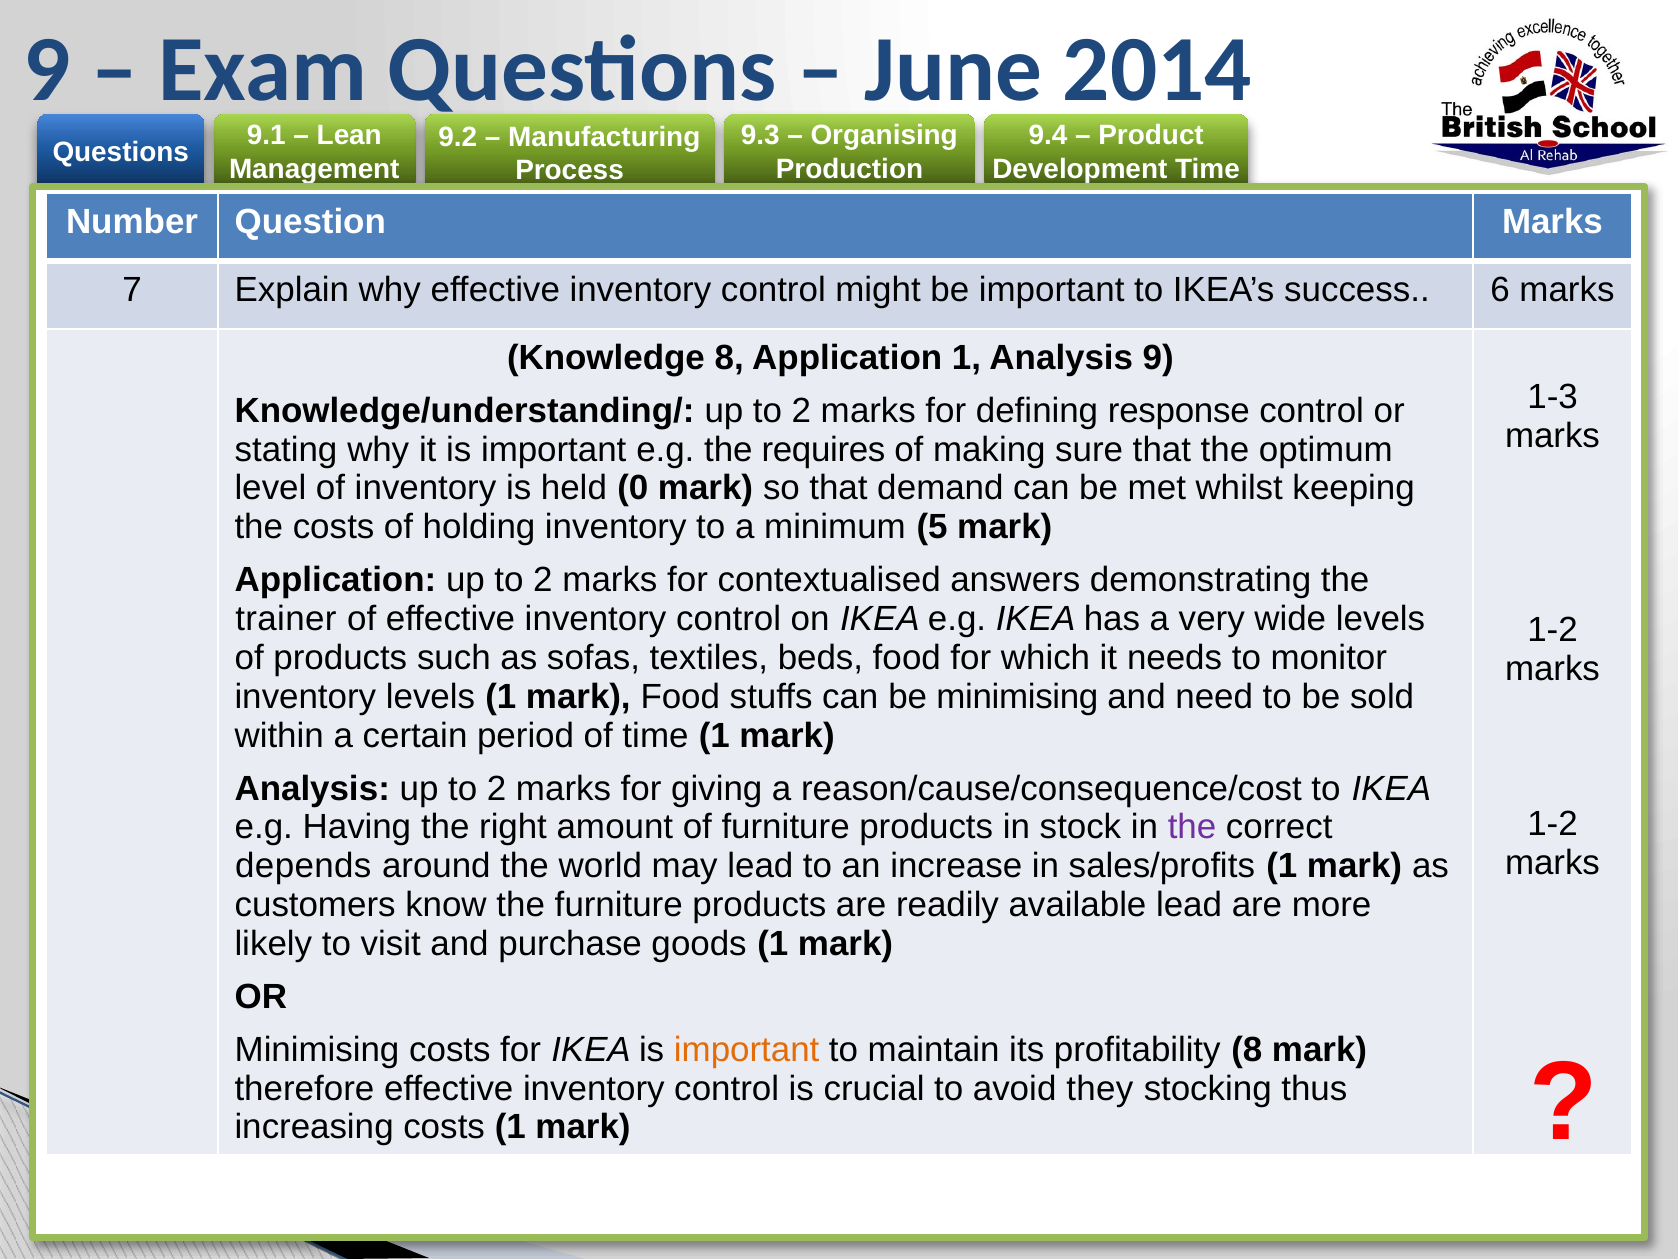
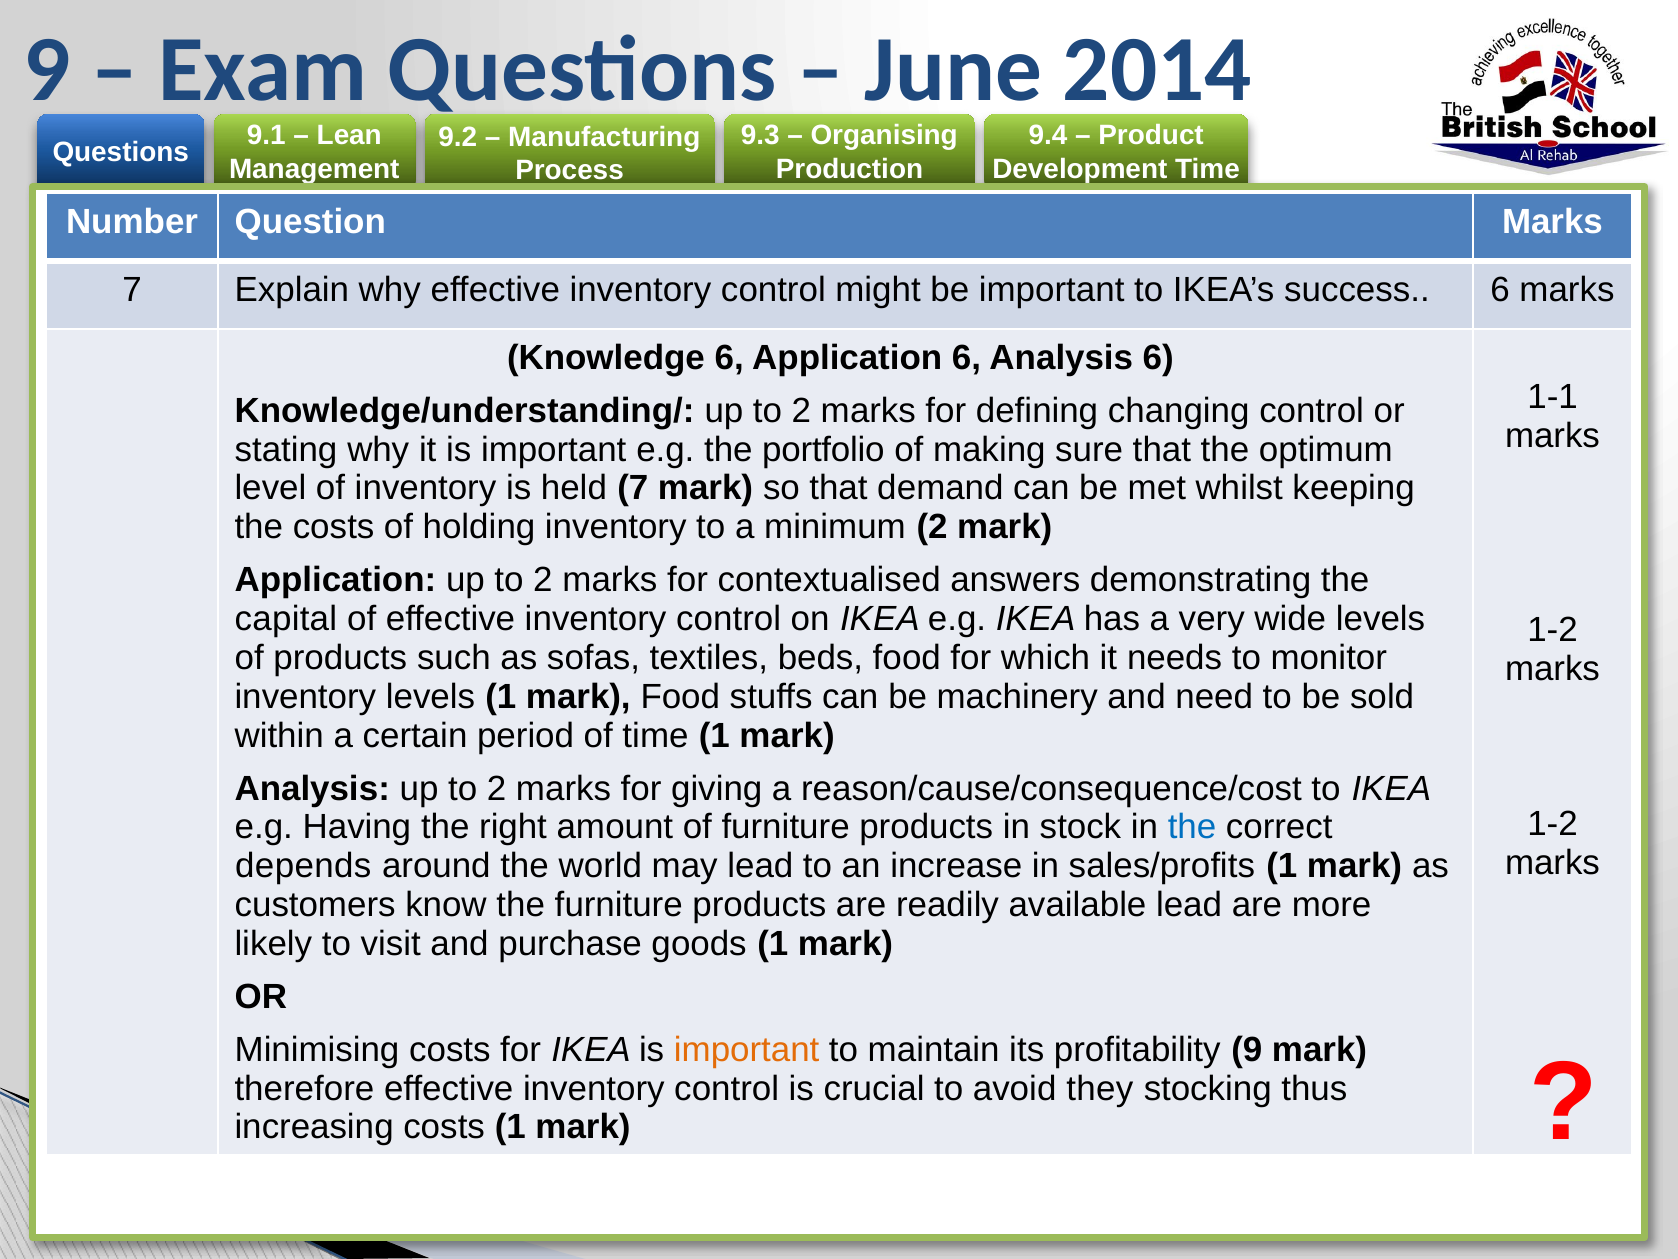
Knowledge 8: 8 -> 6 (729, 358)
Application 1: 1 -> 6 (966, 358)
Analysis 9: 9 -> 6 (1158, 358)
1-3: 1-3 -> 1-1 (1553, 397)
response: response -> changing (1179, 411)
requires: requires -> portfolio (823, 449)
held 0: 0 -> 7 (633, 488)
minimum 5: 5 -> 2 (932, 527)
trainer: trainer -> capital (286, 619)
be minimising: minimising -> machinery (1017, 696)
the colour: purple -> blue (1192, 827)
profitability 8: 8 -> 9 (1247, 1049)
